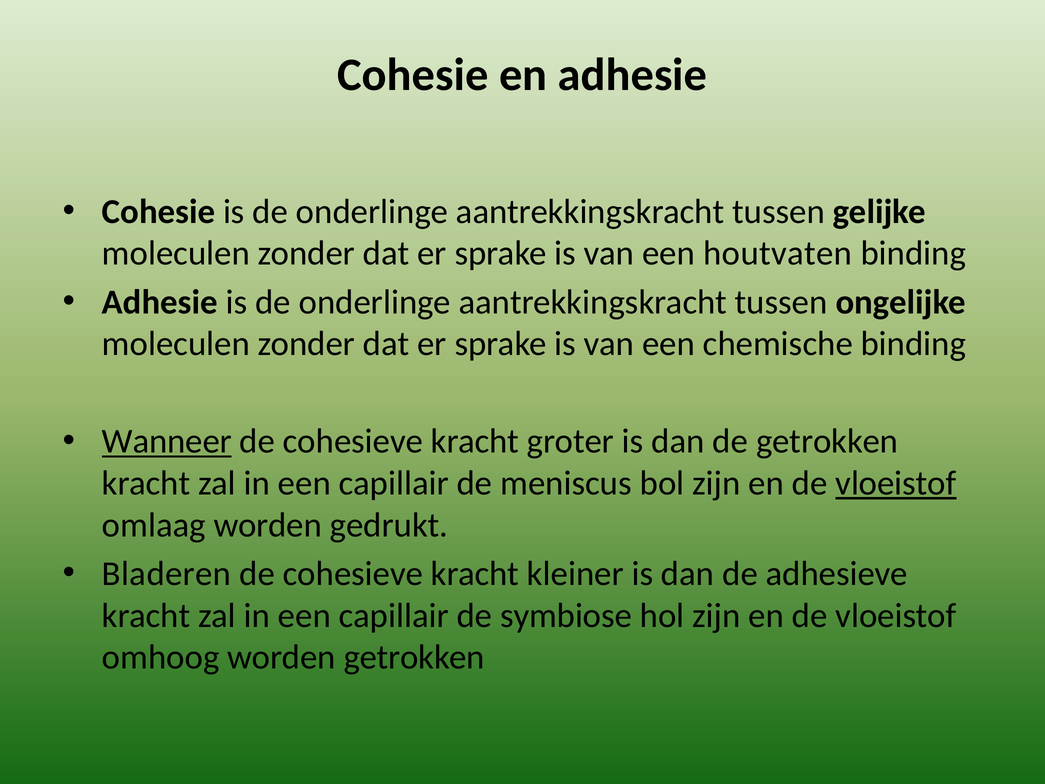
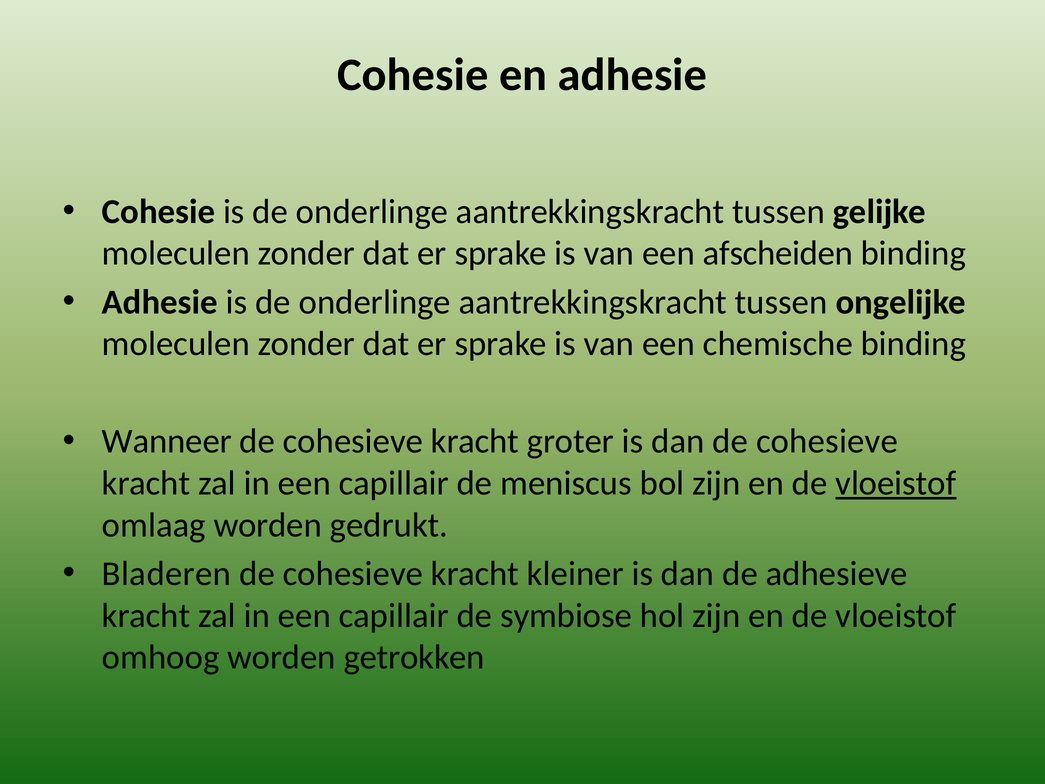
houtvaten: houtvaten -> afscheiden (778, 253)
Wanneer underline: present -> none (167, 441)
dan de getrokken: getrokken -> cohesieve (827, 441)
